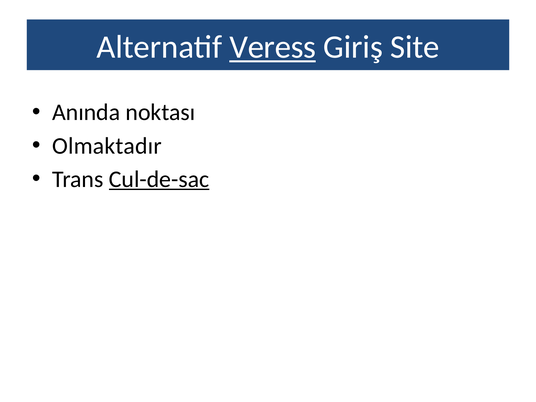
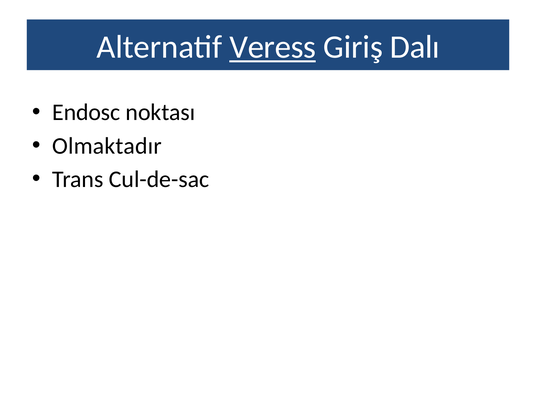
Site: Site -> Dalı (415, 47)
Anında: Anında -> Endosc (86, 112)
Cul-de-sac underline: present -> none (159, 179)
